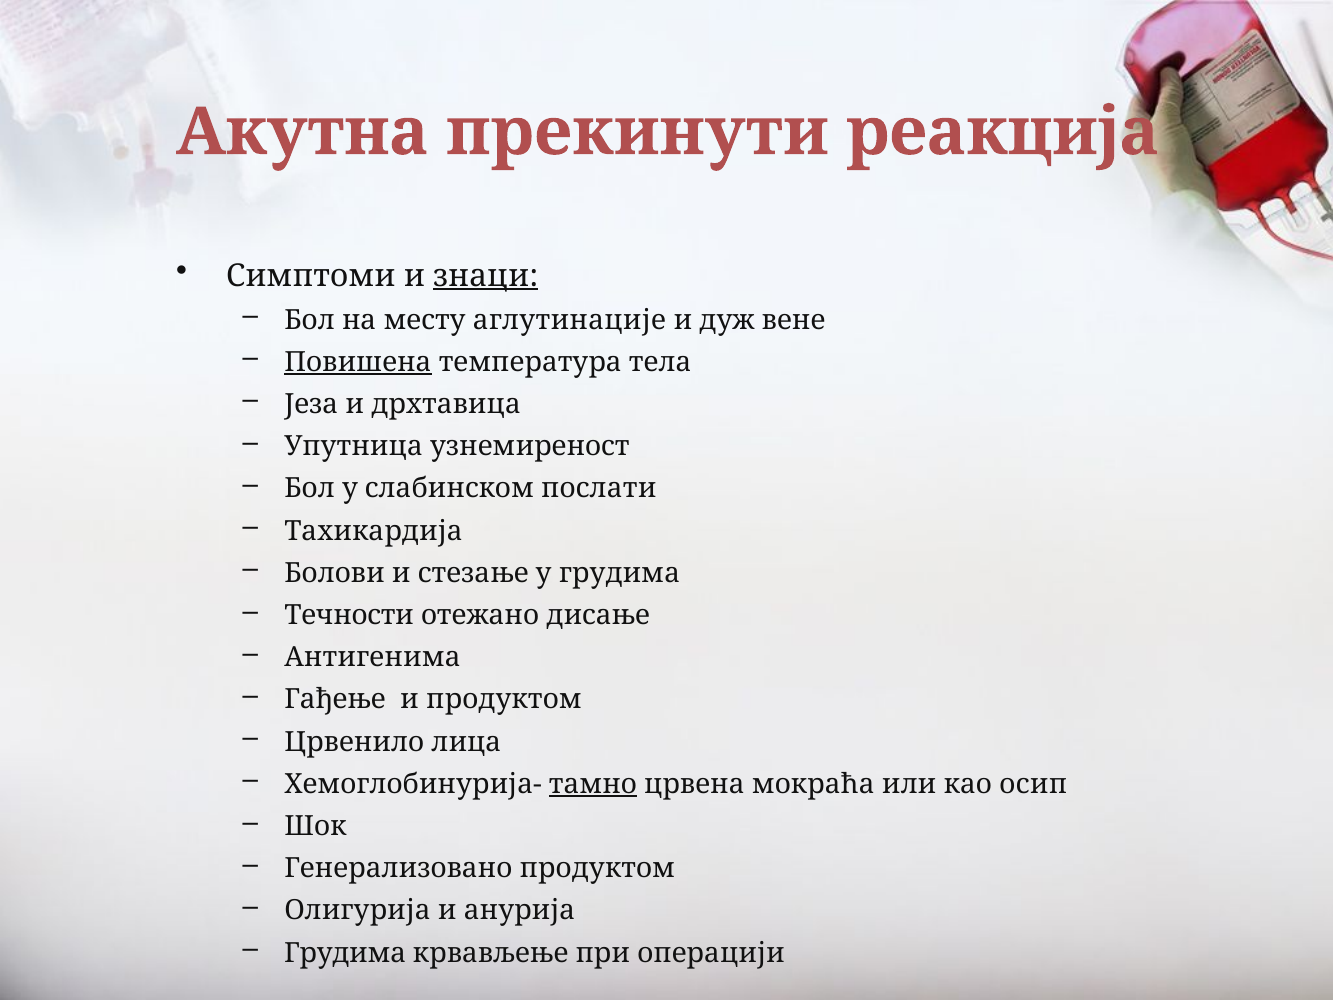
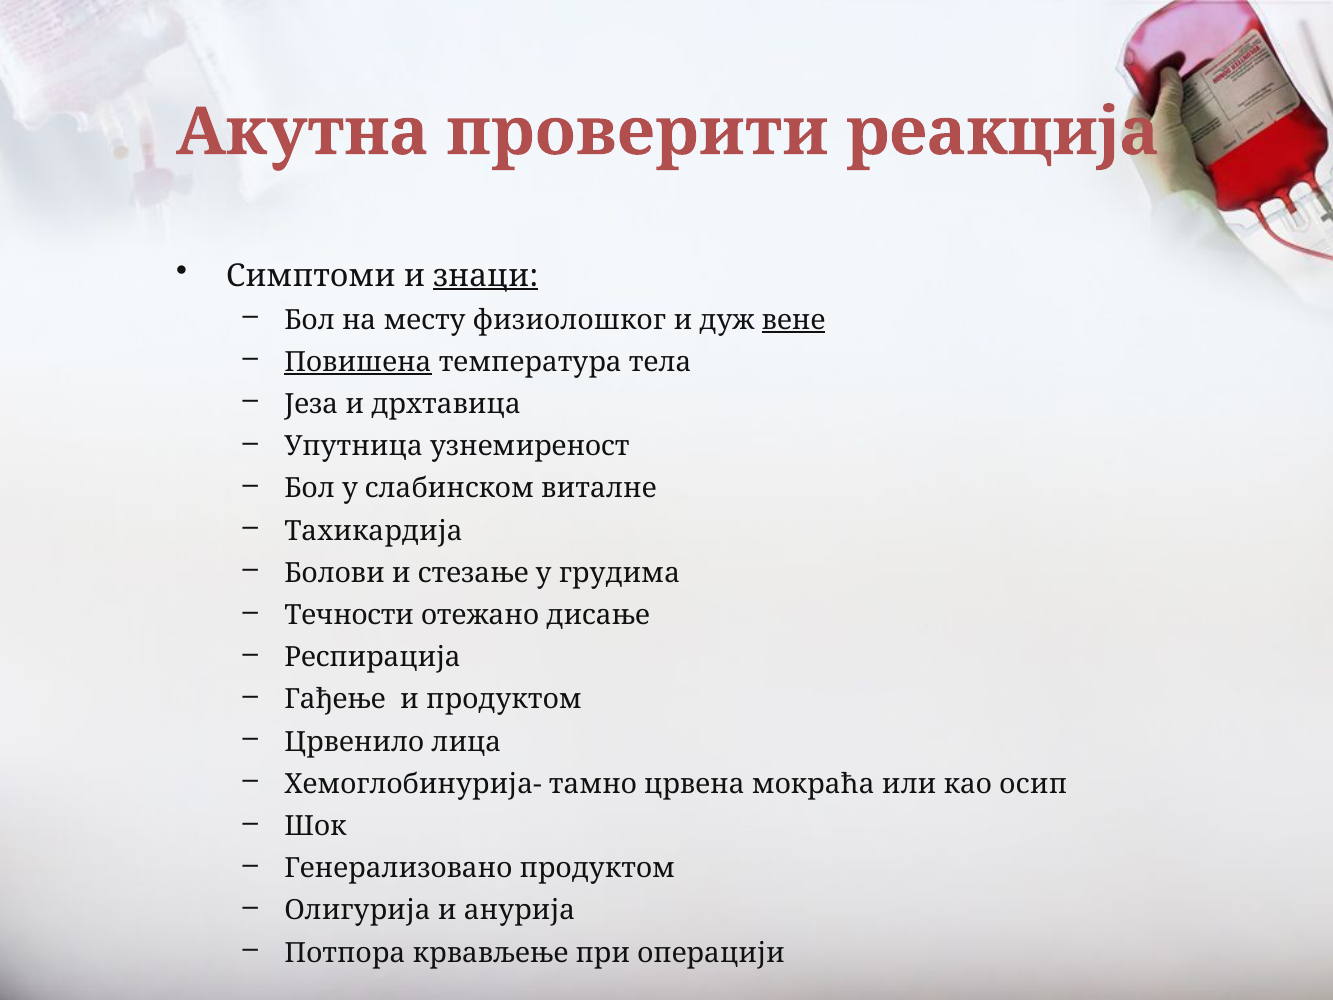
прекинути: прекинути -> проверити (637, 132)
аглутинације: аглутинације -> физиолошког (569, 320)
вене underline: none -> present (794, 320)
послати: послати -> виталне (599, 489)
Антигенима: Антигенима -> Респирација (373, 657)
тамно underline: present -> none (593, 784)
Грудима: Грудима -> Потпора (345, 953)
